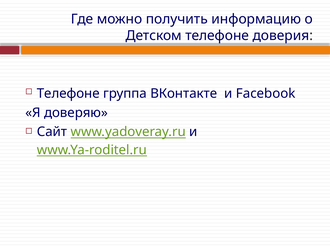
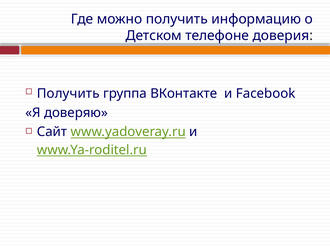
Телефоне: Телефоне -> Получить (68, 94)
